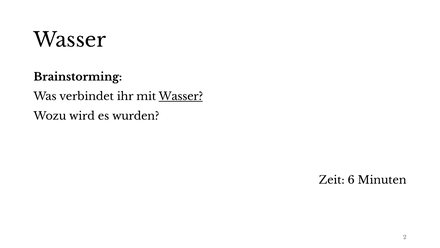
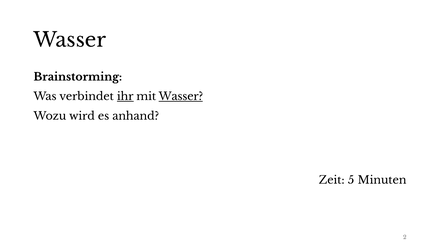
ihr underline: none -> present (125, 96)
wurden: wurden -> anhand (136, 116)
6: 6 -> 5 (351, 180)
